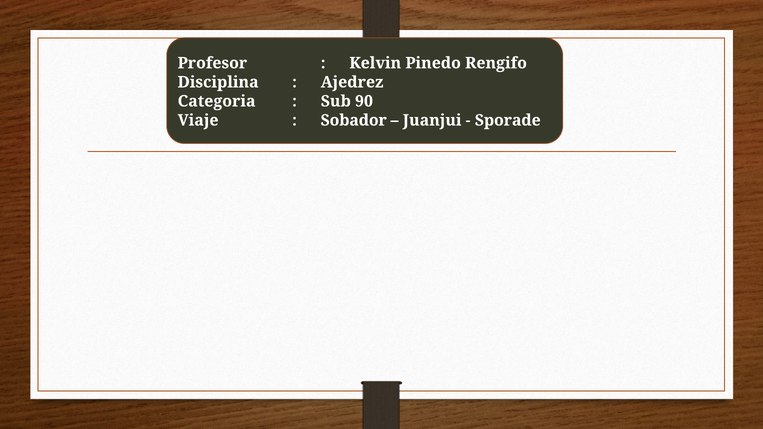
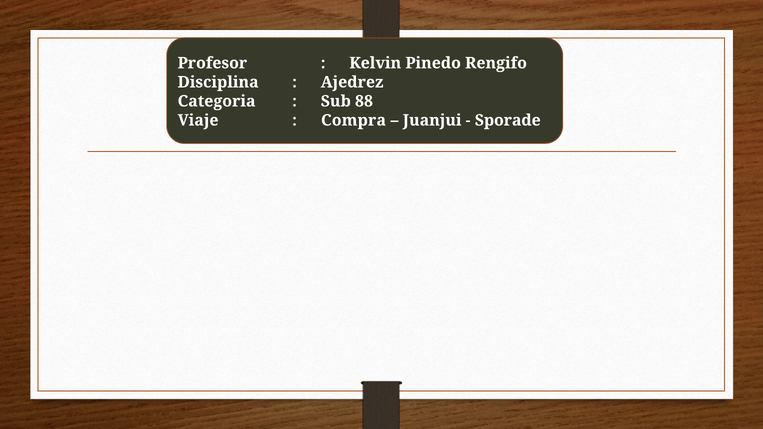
90: 90 -> 88 (364, 101)
Sobador: Sobador -> Compra (354, 120)
